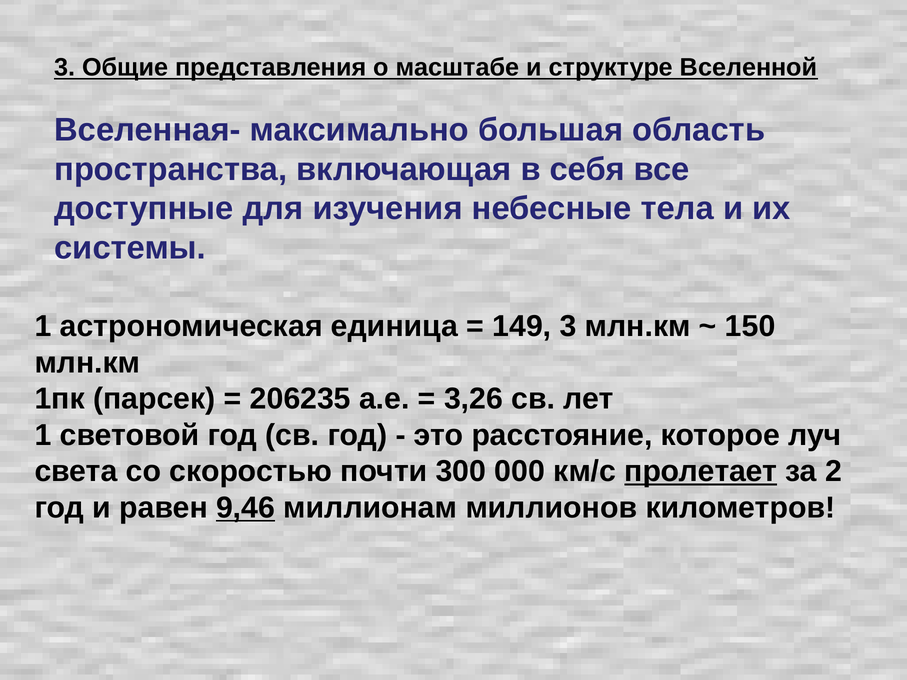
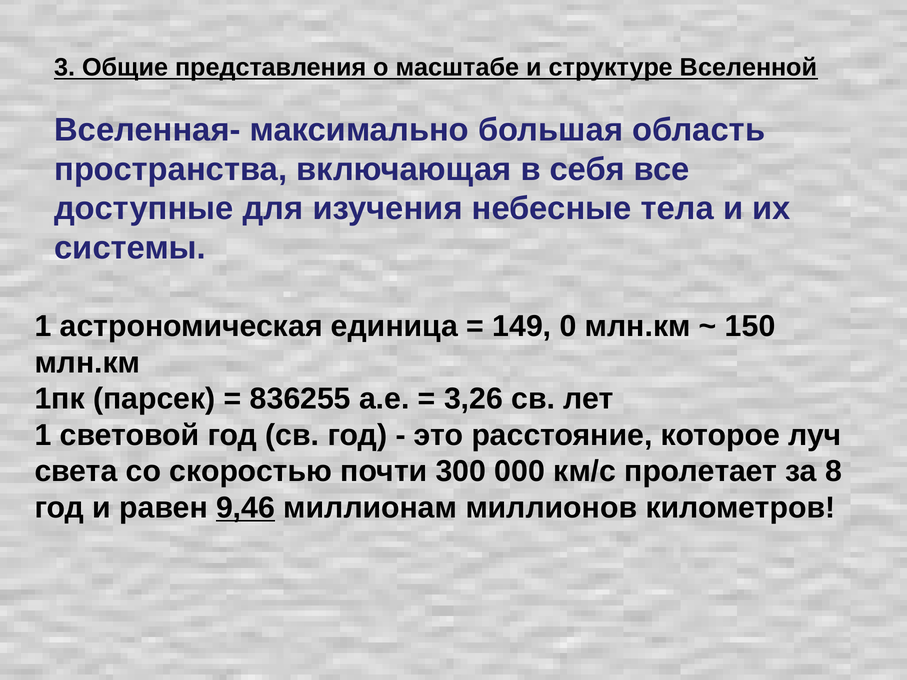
149 3: 3 -> 0 (568, 327)
206235: 206235 -> 836255 (300, 399)
пролетает underline: present -> none (701, 472)
2: 2 -> 8 (834, 472)
